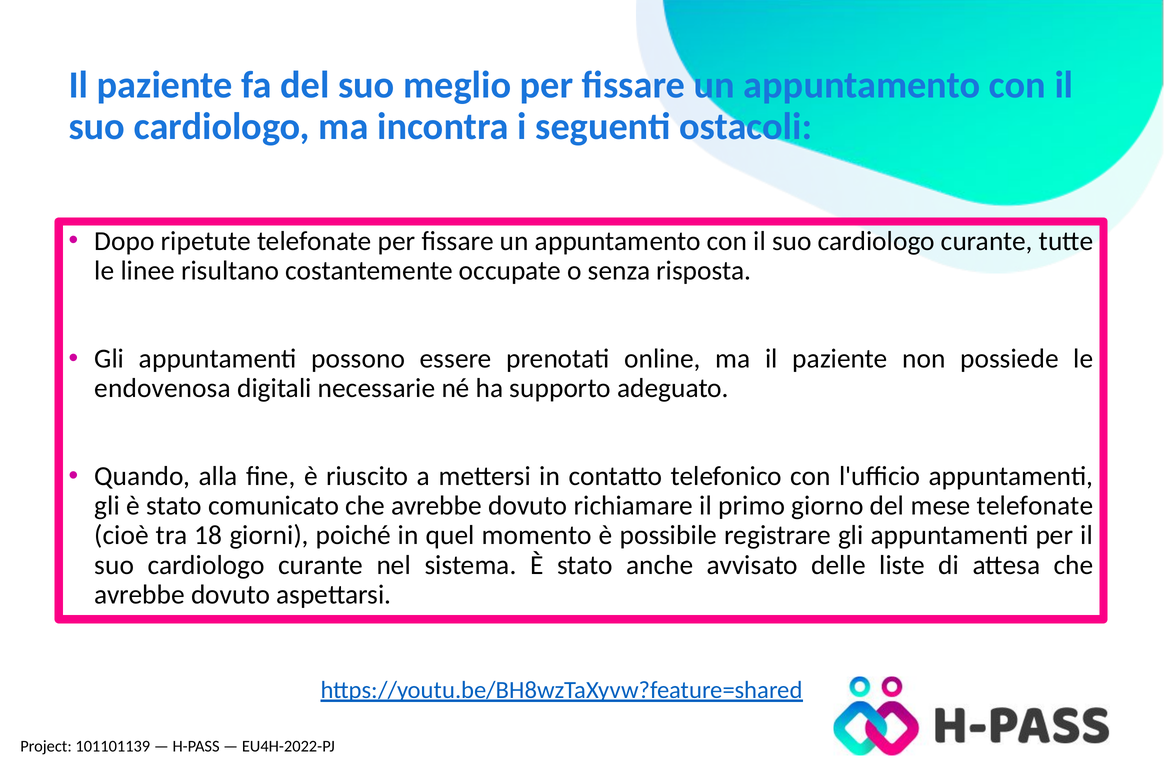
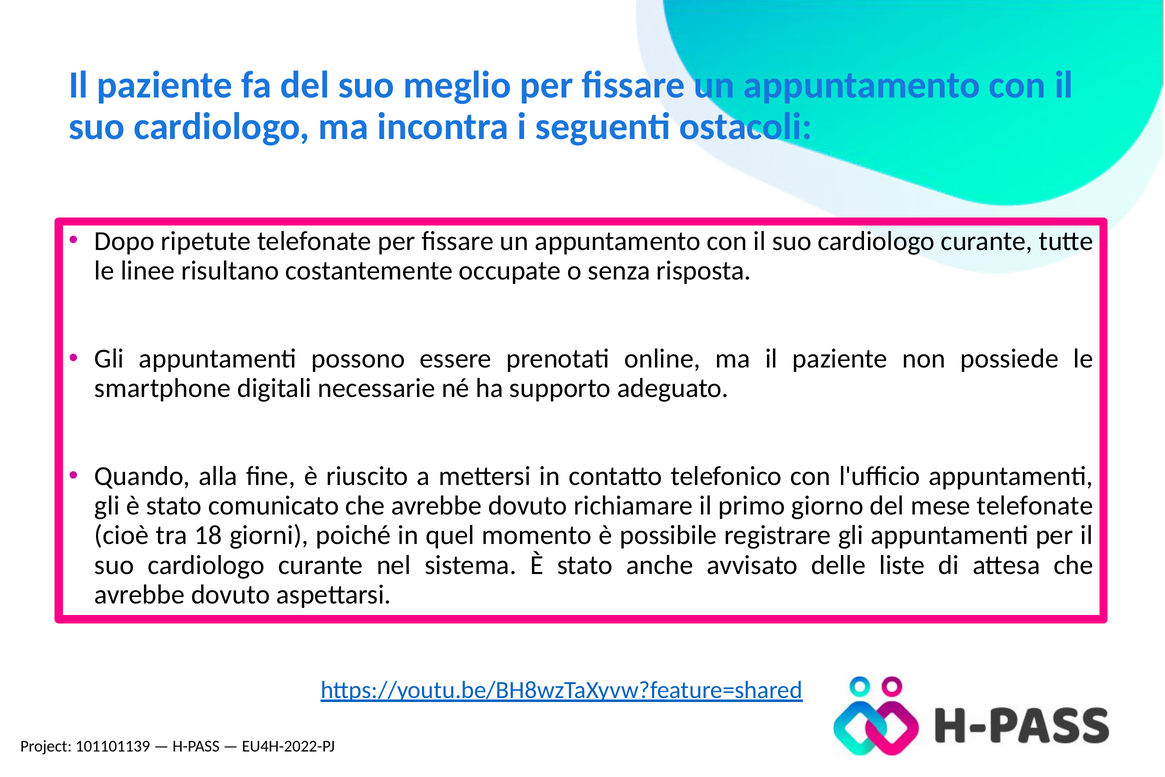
endovenosa: endovenosa -> smartphone (163, 388)
